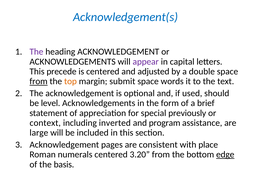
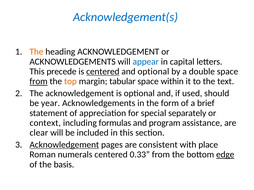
The colour: purple -> orange (36, 52)
appear colour: purple -> blue (146, 62)
centered underline: none -> present (103, 72)
and adjusted: adjusted -> optional (153, 72)
submit: submit -> tabular (122, 82)
words: words -> within (172, 82)
level: level -> year (50, 103)
previously: previously -> separately (187, 113)
inverted: inverted -> formulas (115, 123)
large: large -> clear (39, 133)
Acknowledgement underline: none -> present (64, 145)
3.20: 3.20 -> 0.33 (140, 155)
